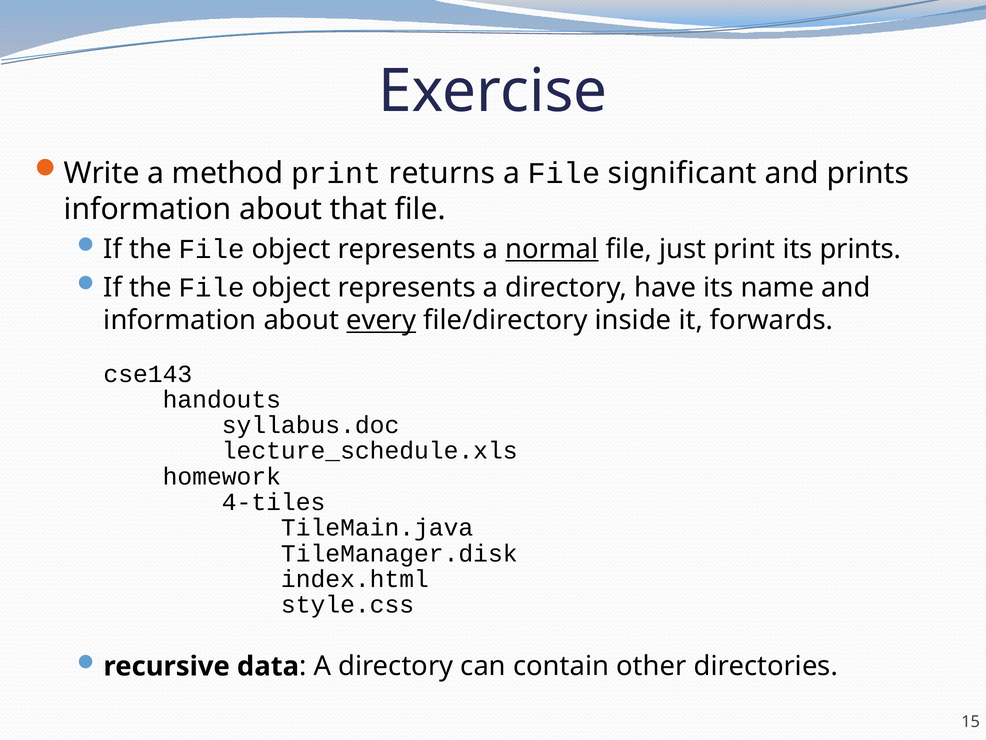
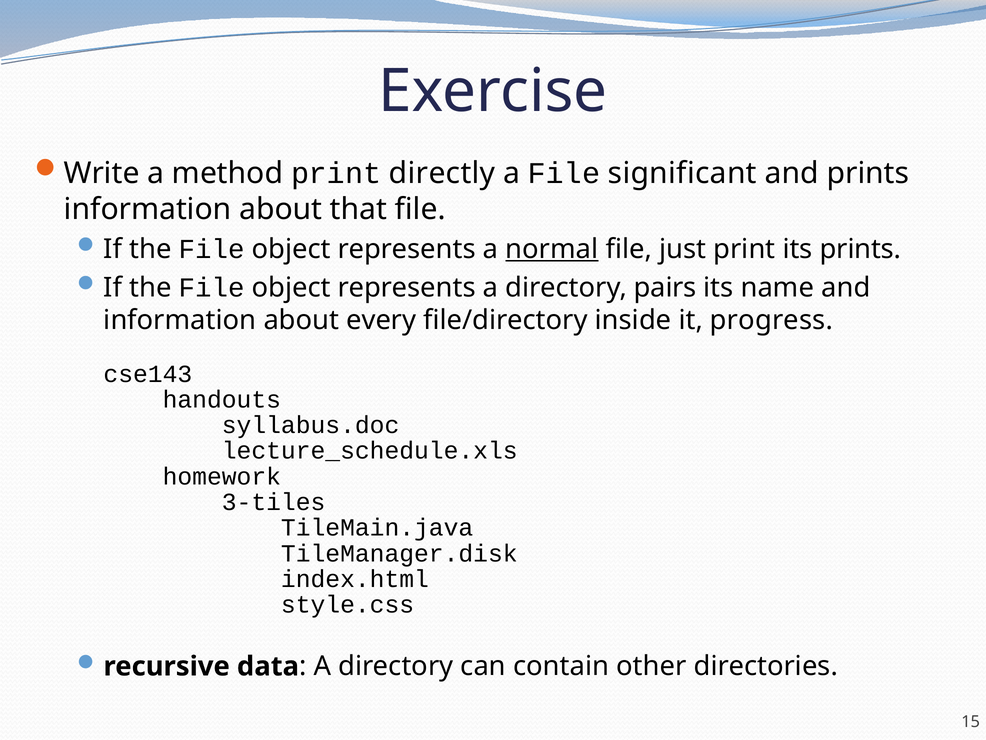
returns: returns -> directly (442, 173)
have: have -> pairs (665, 287)
every underline: present -> none (381, 320)
forwards: forwards -> progress (771, 320)
4-tiles: 4-tiles -> 3-tiles (274, 502)
